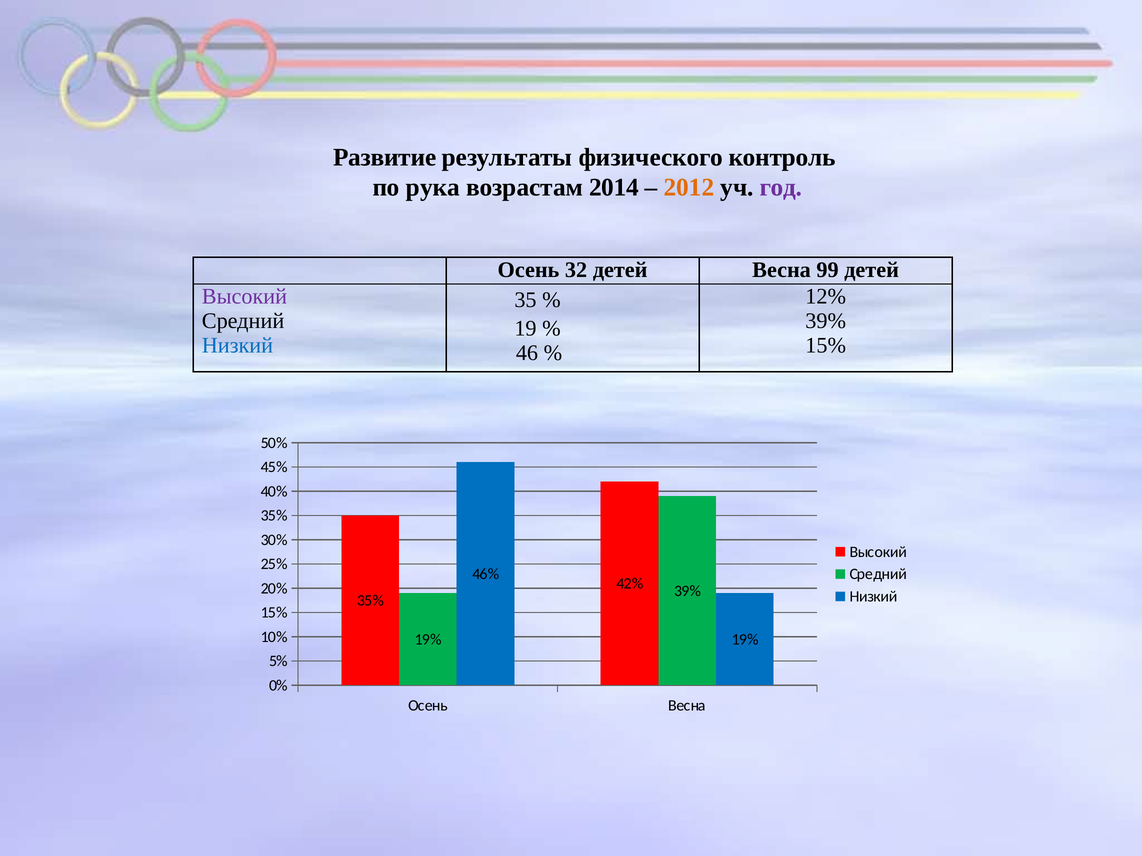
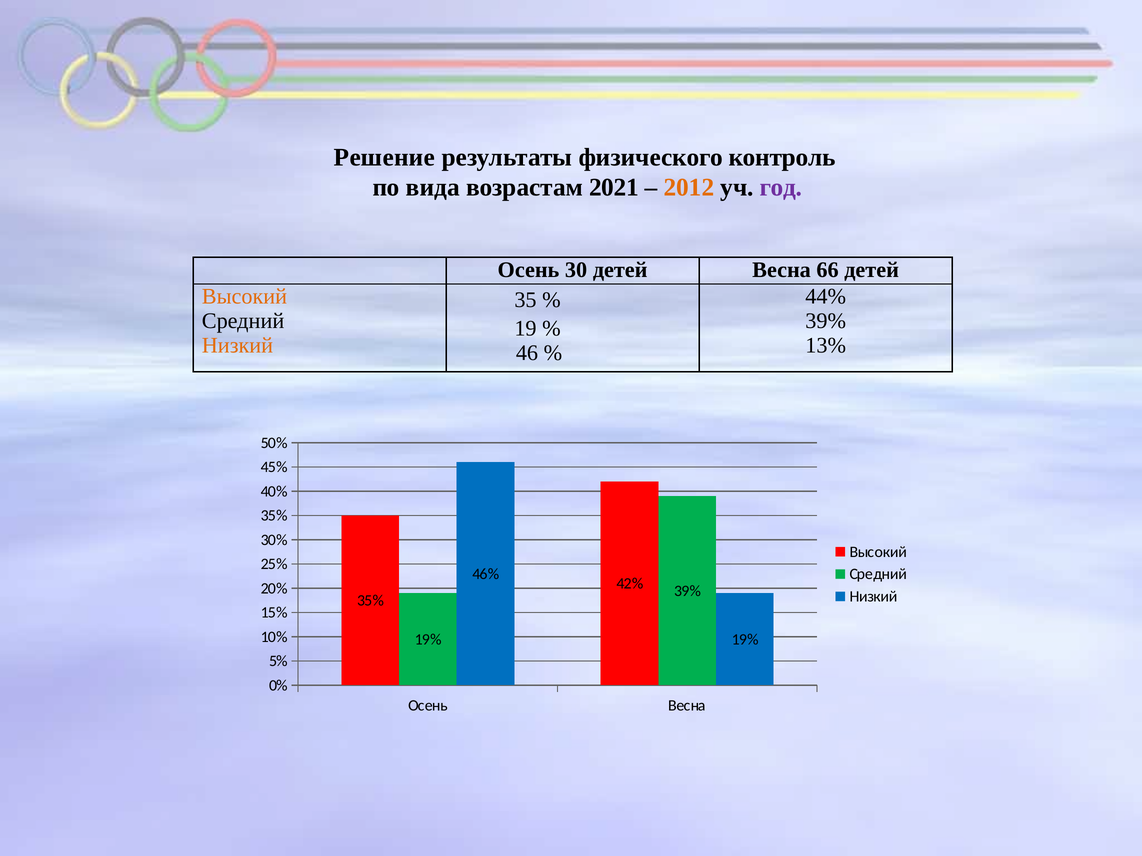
Развитие: Развитие -> Решение (384, 157)
рука: рука -> вида (433, 188)
2014: 2014 -> 2021 (614, 188)
32: 32 -> 30 (576, 270)
99: 99 -> 66 (828, 270)
Высокий colour: purple -> orange (244, 297)
12%: 12% -> 44% (826, 297)
Низкий colour: blue -> orange (237, 346)
15%: 15% -> 13% (826, 346)
